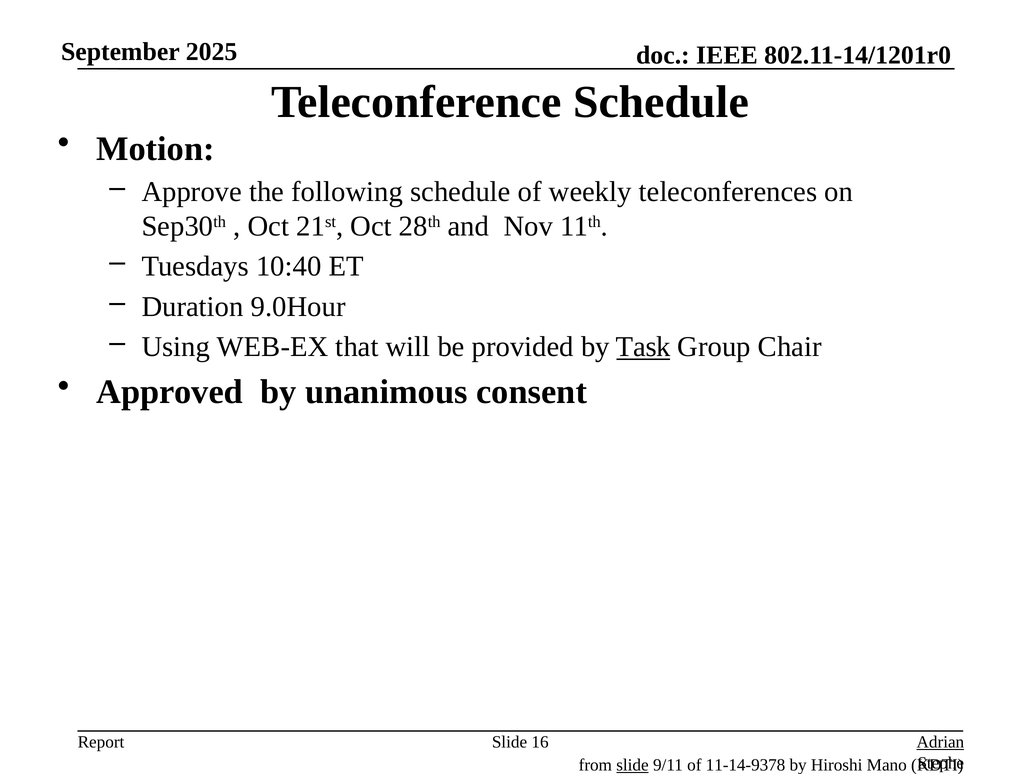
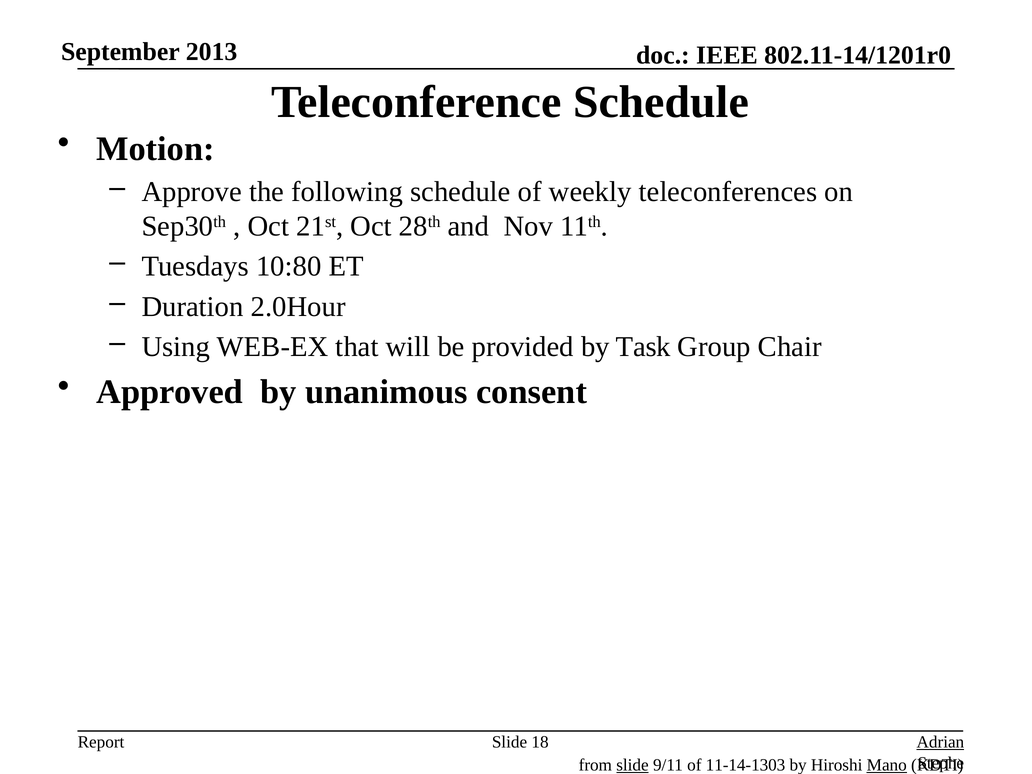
2025: 2025 -> 2013 (212, 52)
10:40: 10:40 -> 10:80 (289, 266)
9.0Hour: 9.0Hour -> 2.0Hour (298, 307)
Task underline: present -> none (643, 347)
16: 16 -> 18 (540, 742)
11-14-9378: 11-14-9378 -> 11-14-1303 (746, 765)
Mano underline: none -> present (887, 765)
